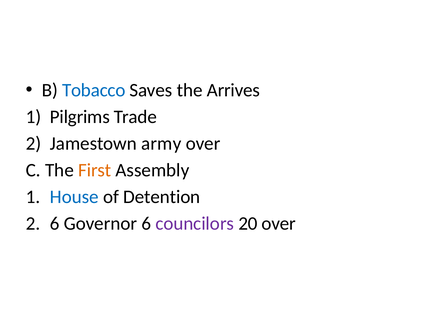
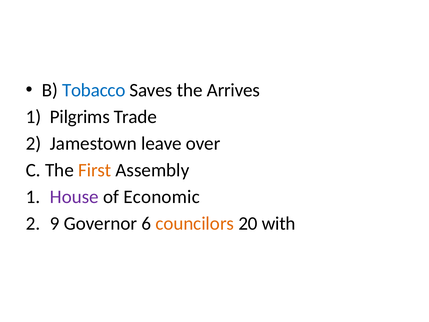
army: army -> leave (161, 143)
House colour: blue -> purple (74, 197)
Detention: Detention -> Economic (162, 197)
6: 6 -> 9 (55, 224)
councilors colour: purple -> orange (195, 224)
20 over: over -> with (279, 224)
